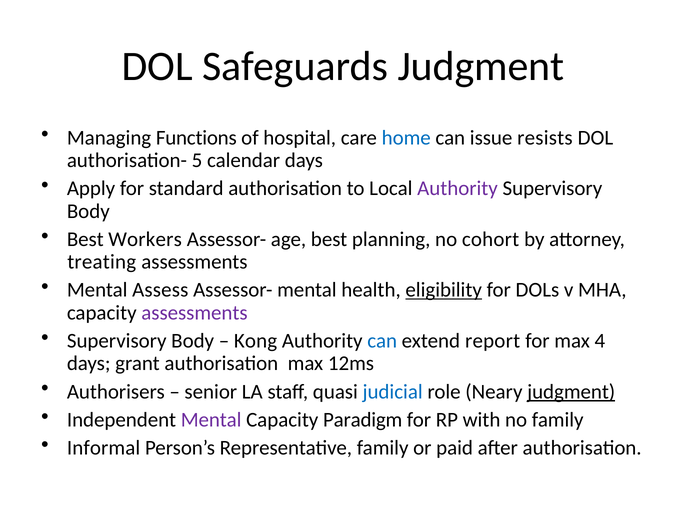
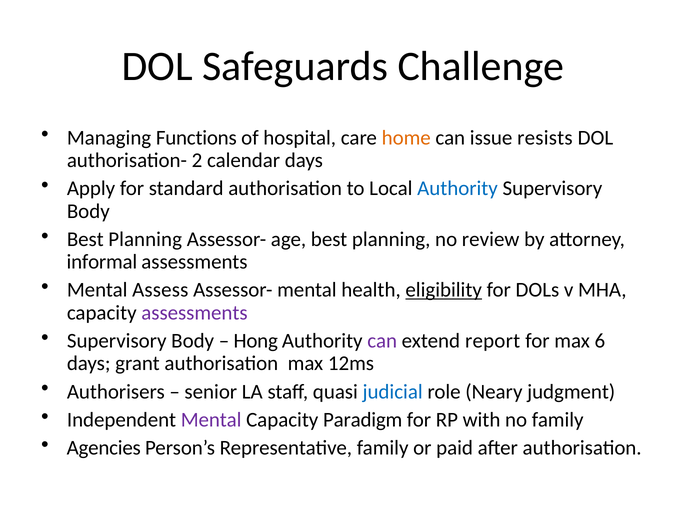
Safeguards Judgment: Judgment -> Challenge (481, 66)
home colour: blue -> orange (406, 138)
5: 5 -> 2 (197, 160)
Authority colour: purple -> blue (458, 188)
Workers: Workers -> Planning (145, 239)
cohort: cohort -> review (491, 239)
treating: treating -> informal (102, 262)
Kong: Kong -> Hong (256, 341)
can colour: blue -> purple (382, 341)
4: 4 -> 6 (600, 341)
judgment underline: present -> none (571, 391)
Informal: Informal -> Agencies (104, 447)
